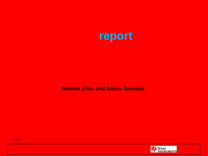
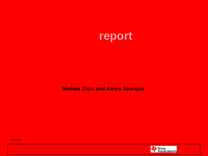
report colour: light blue -> pink (116, 36)
